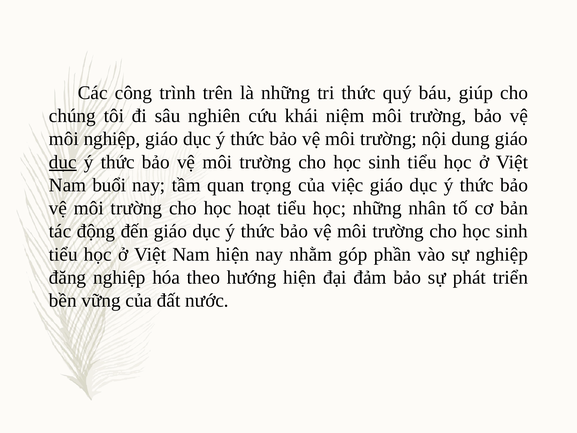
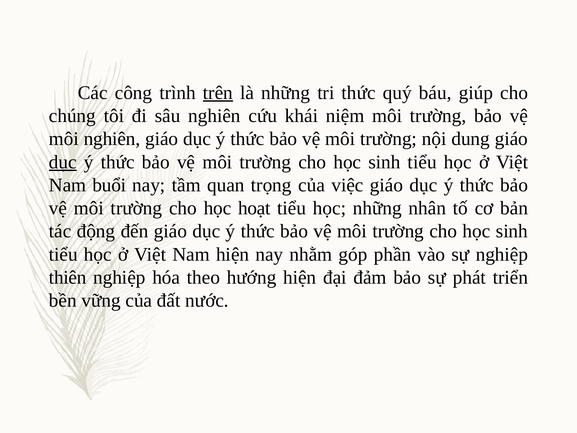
trên underline: none -> present (218, 93)
môi nghiệp: nghiệp -> nghiên (112, 139)
đăng: đăng -> thiên (68, 277)
